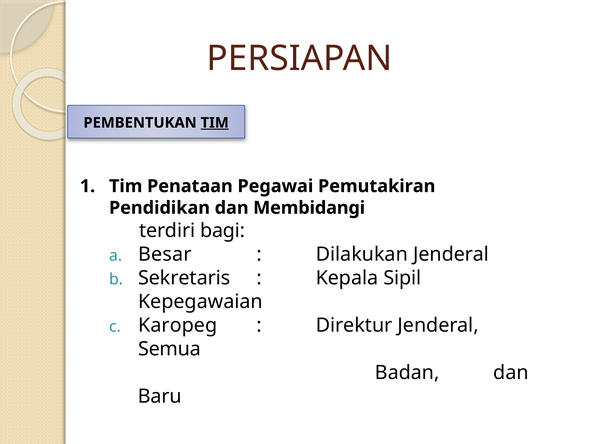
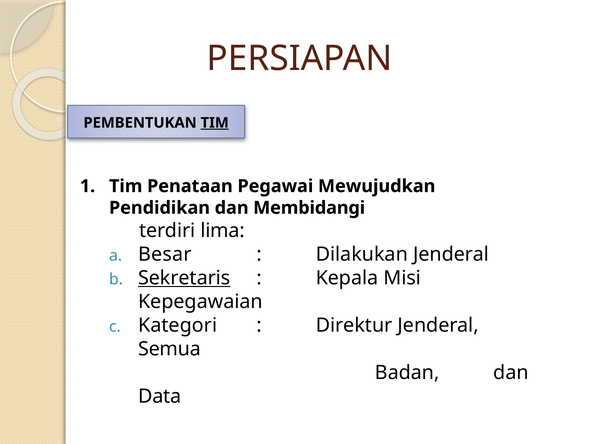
Pemutakiran: Pemutakiran -> Mewujudkan (377, 186)
bagi: bagi -> lima (223, 231)
Sekretaris underline: none -> present (184, 278)
Sipil: Sipil -> Misi (402, 278)
Karopeg: Karopeg -> Kategori (178, 325)
Baru: Baru -> Data (160, 396)
